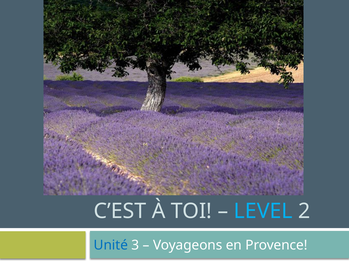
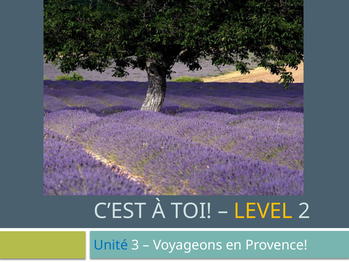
LEVEL colour: light blue -> yellow (263, 211)
